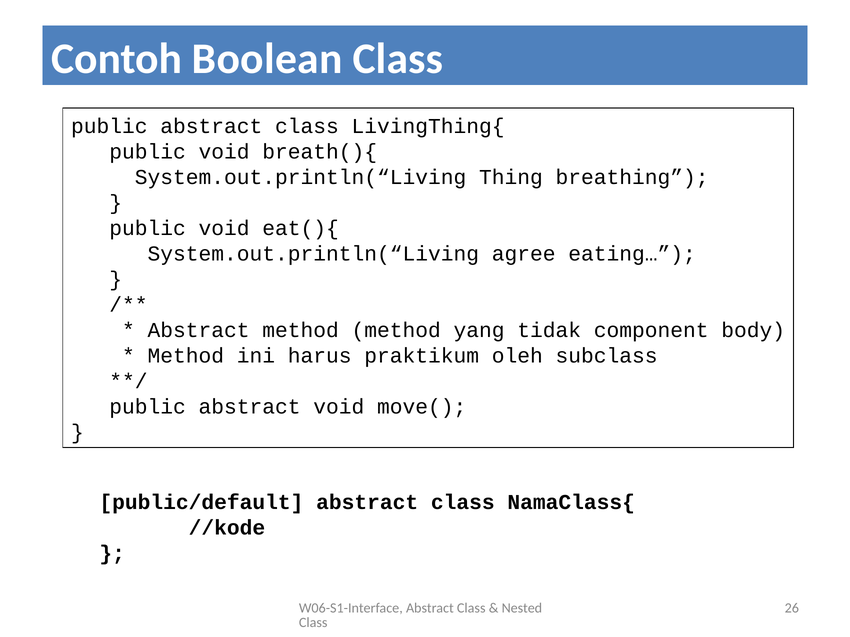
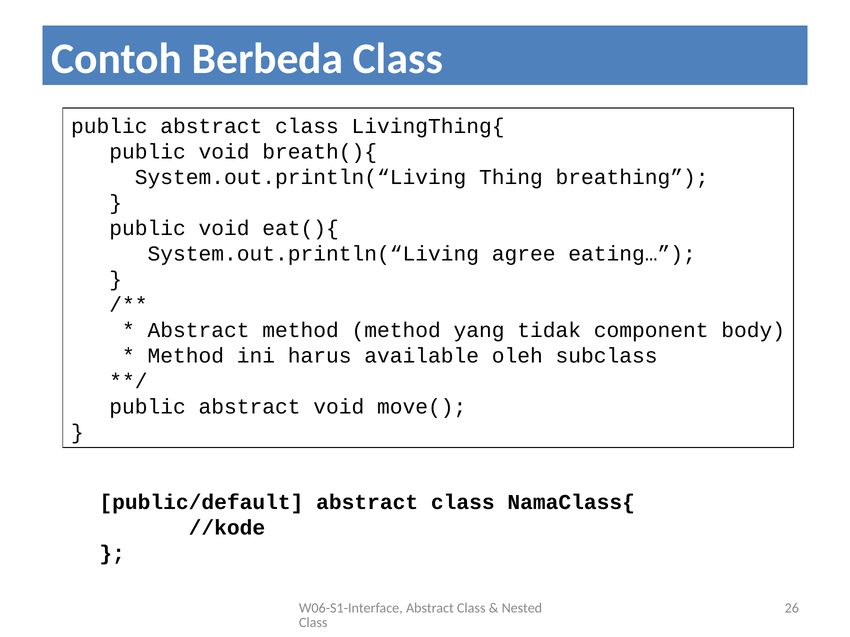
Boolean: Boolean -> Berbeda (268, 59)
praktikum: praktikum -> available (422, 356)
